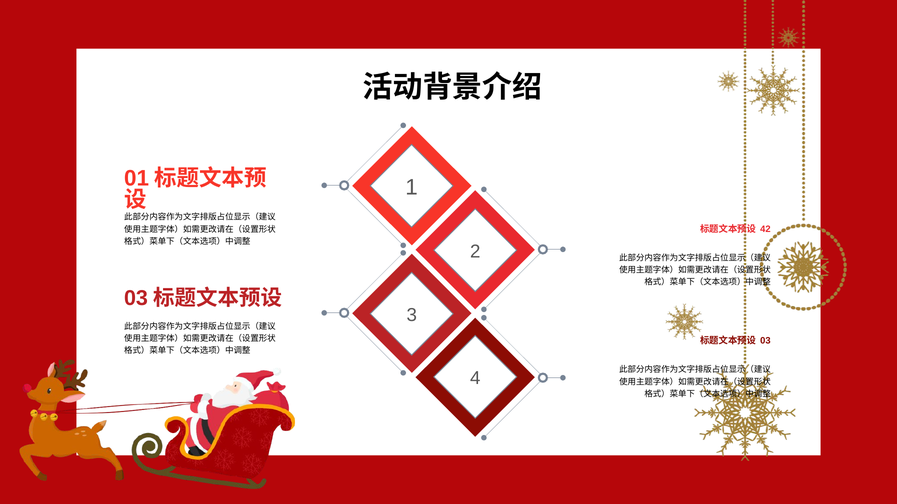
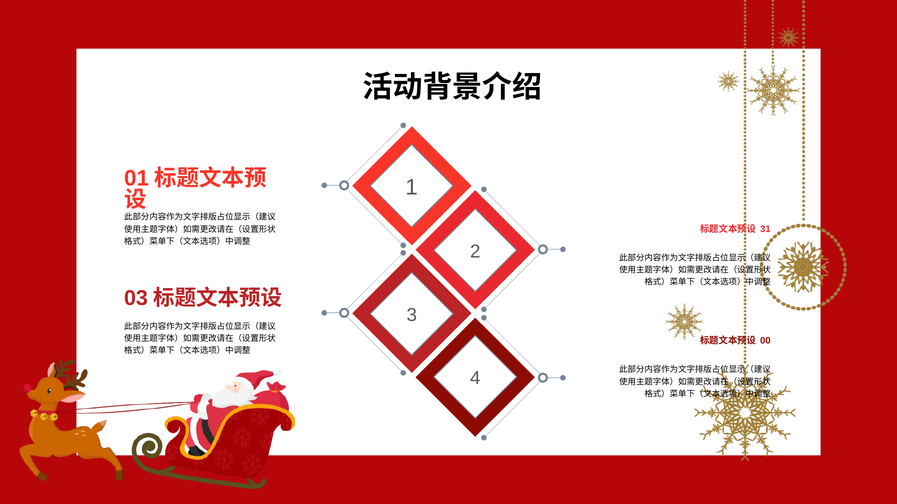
42: 42 -> 31 (765, 229)
03: 03 -> 00 (765, 341)
